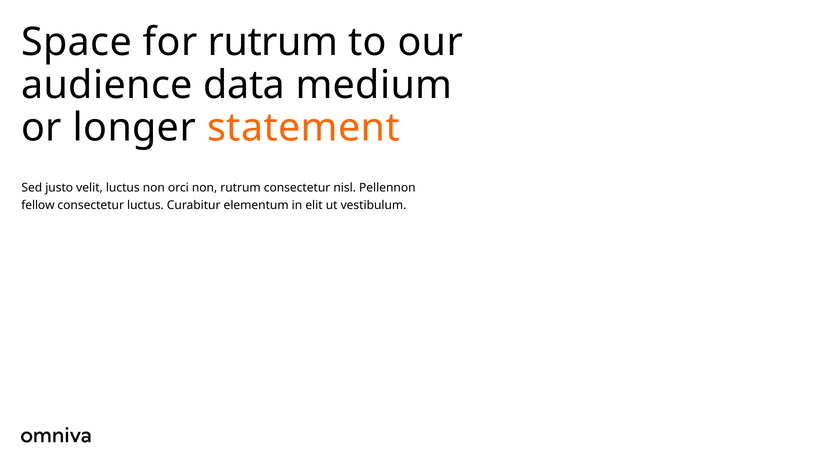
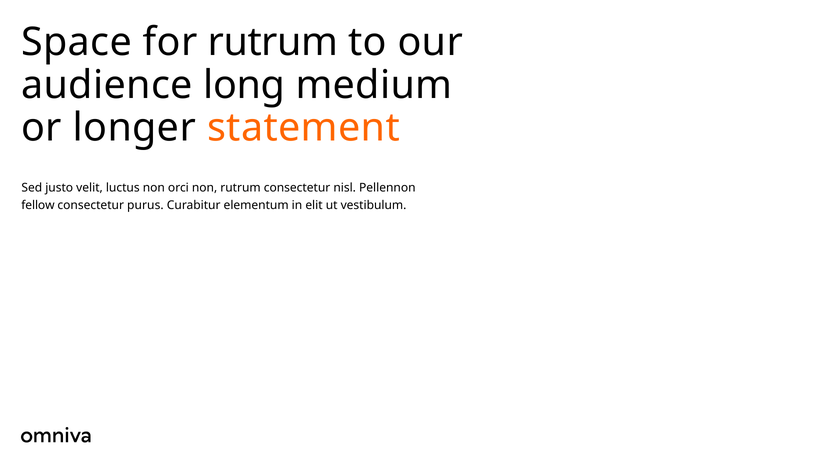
data: data -> long (244, 85)
consectetur luctus: luctus -> purus (145, 205)
